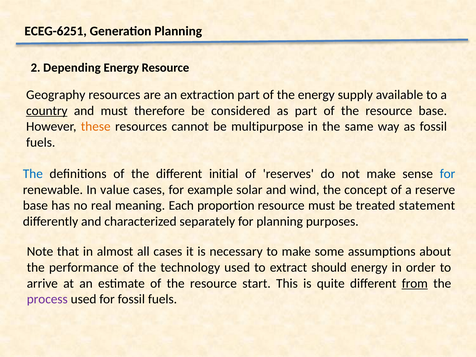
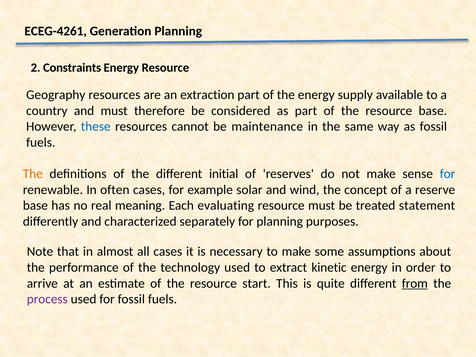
ECEG-6251: ECEG-6251 -> ECEG-4261 (56, 31)
Depending: Depending -> Constraints (72, 68)
country underline: present -> none (47, 111)
these colour: orange -> blue (96, 127)
multipurpose: multipurpose -> maintenance (267, 127)
The colour: blue -> orange (33, 174)
value: value -> often (115, 190)
proportion: proportion -> evaluating (226, 206)
should: should -> kinetic (329, 267)
